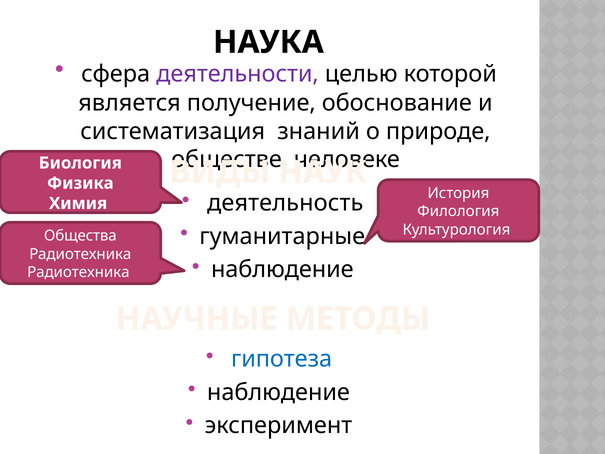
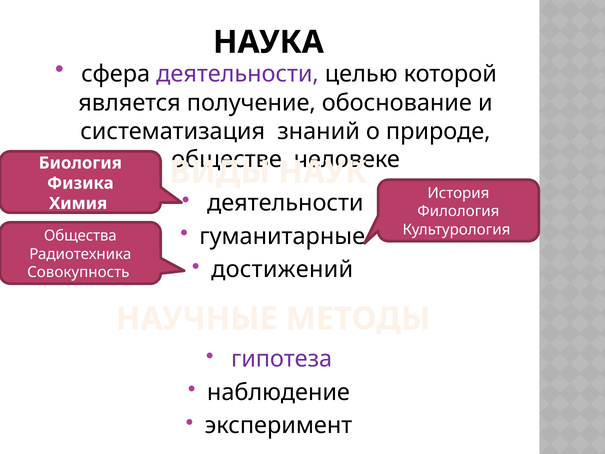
деятельность: деятельность -> деятельности (285, 203)
наблюдение: наблюдение -> достижений (282, 269)
Радиотехника: Радиотехника -> Совокупность (78, 272)
гипотеза colour: blue -> purple (282, 359)
